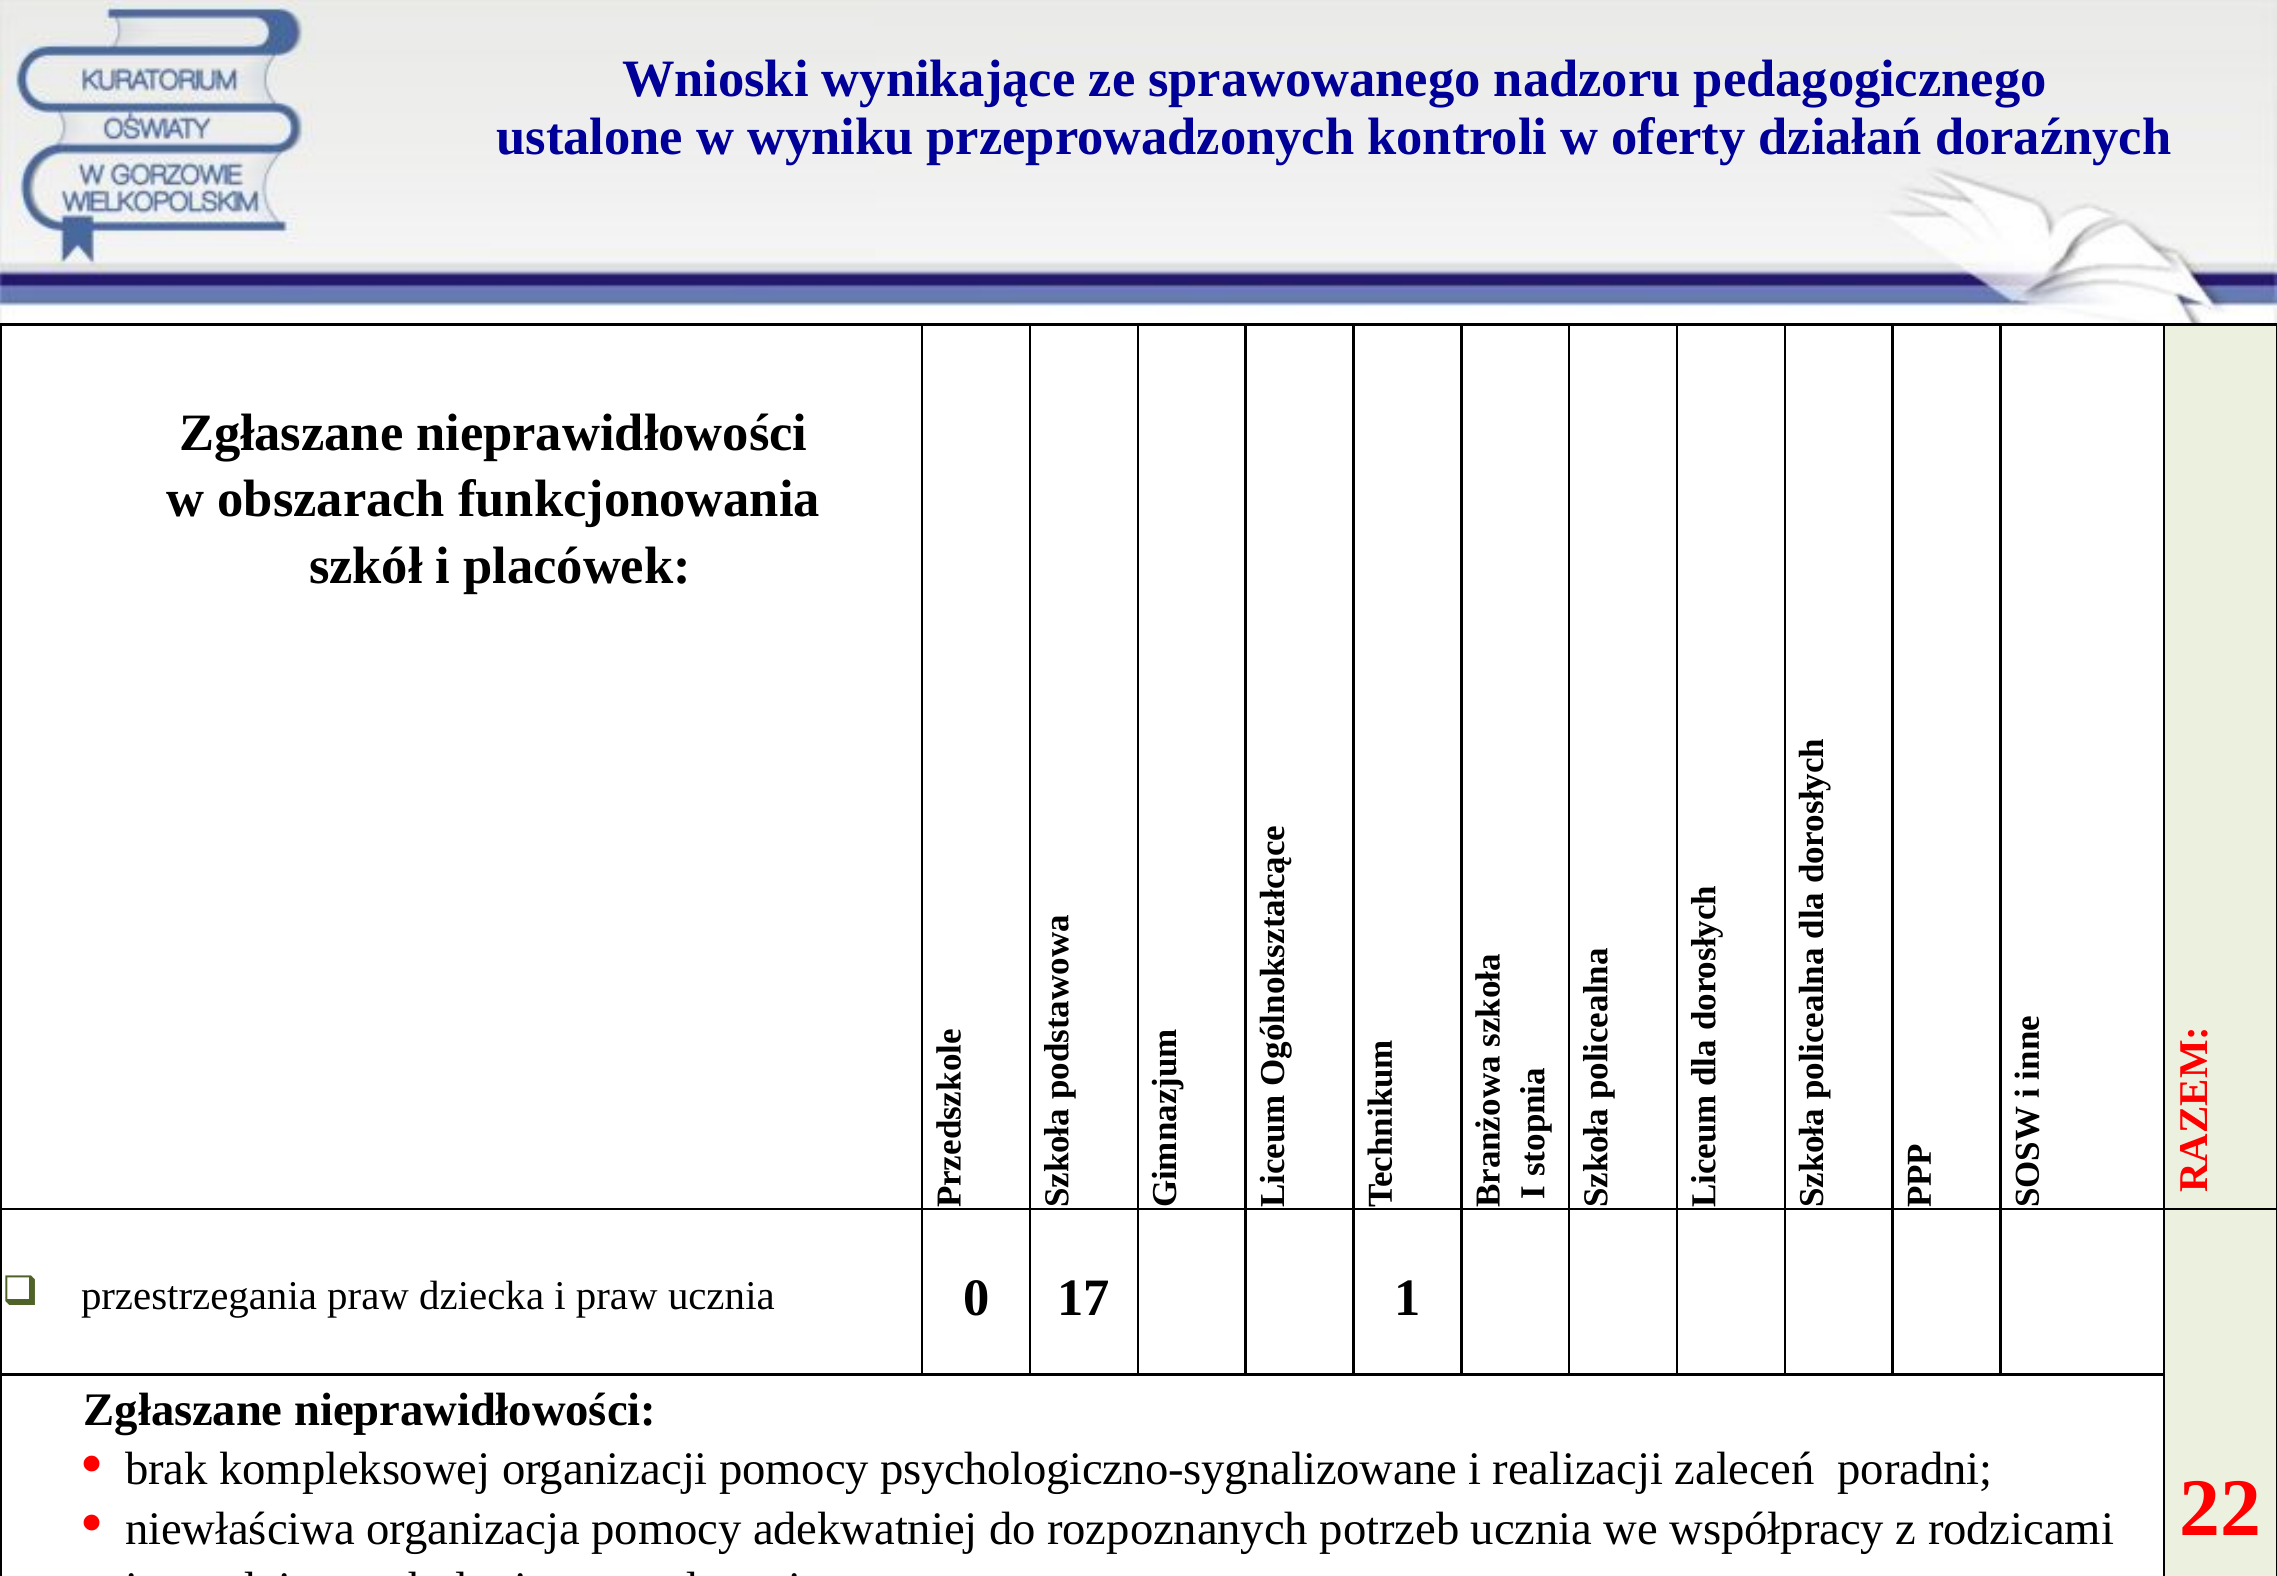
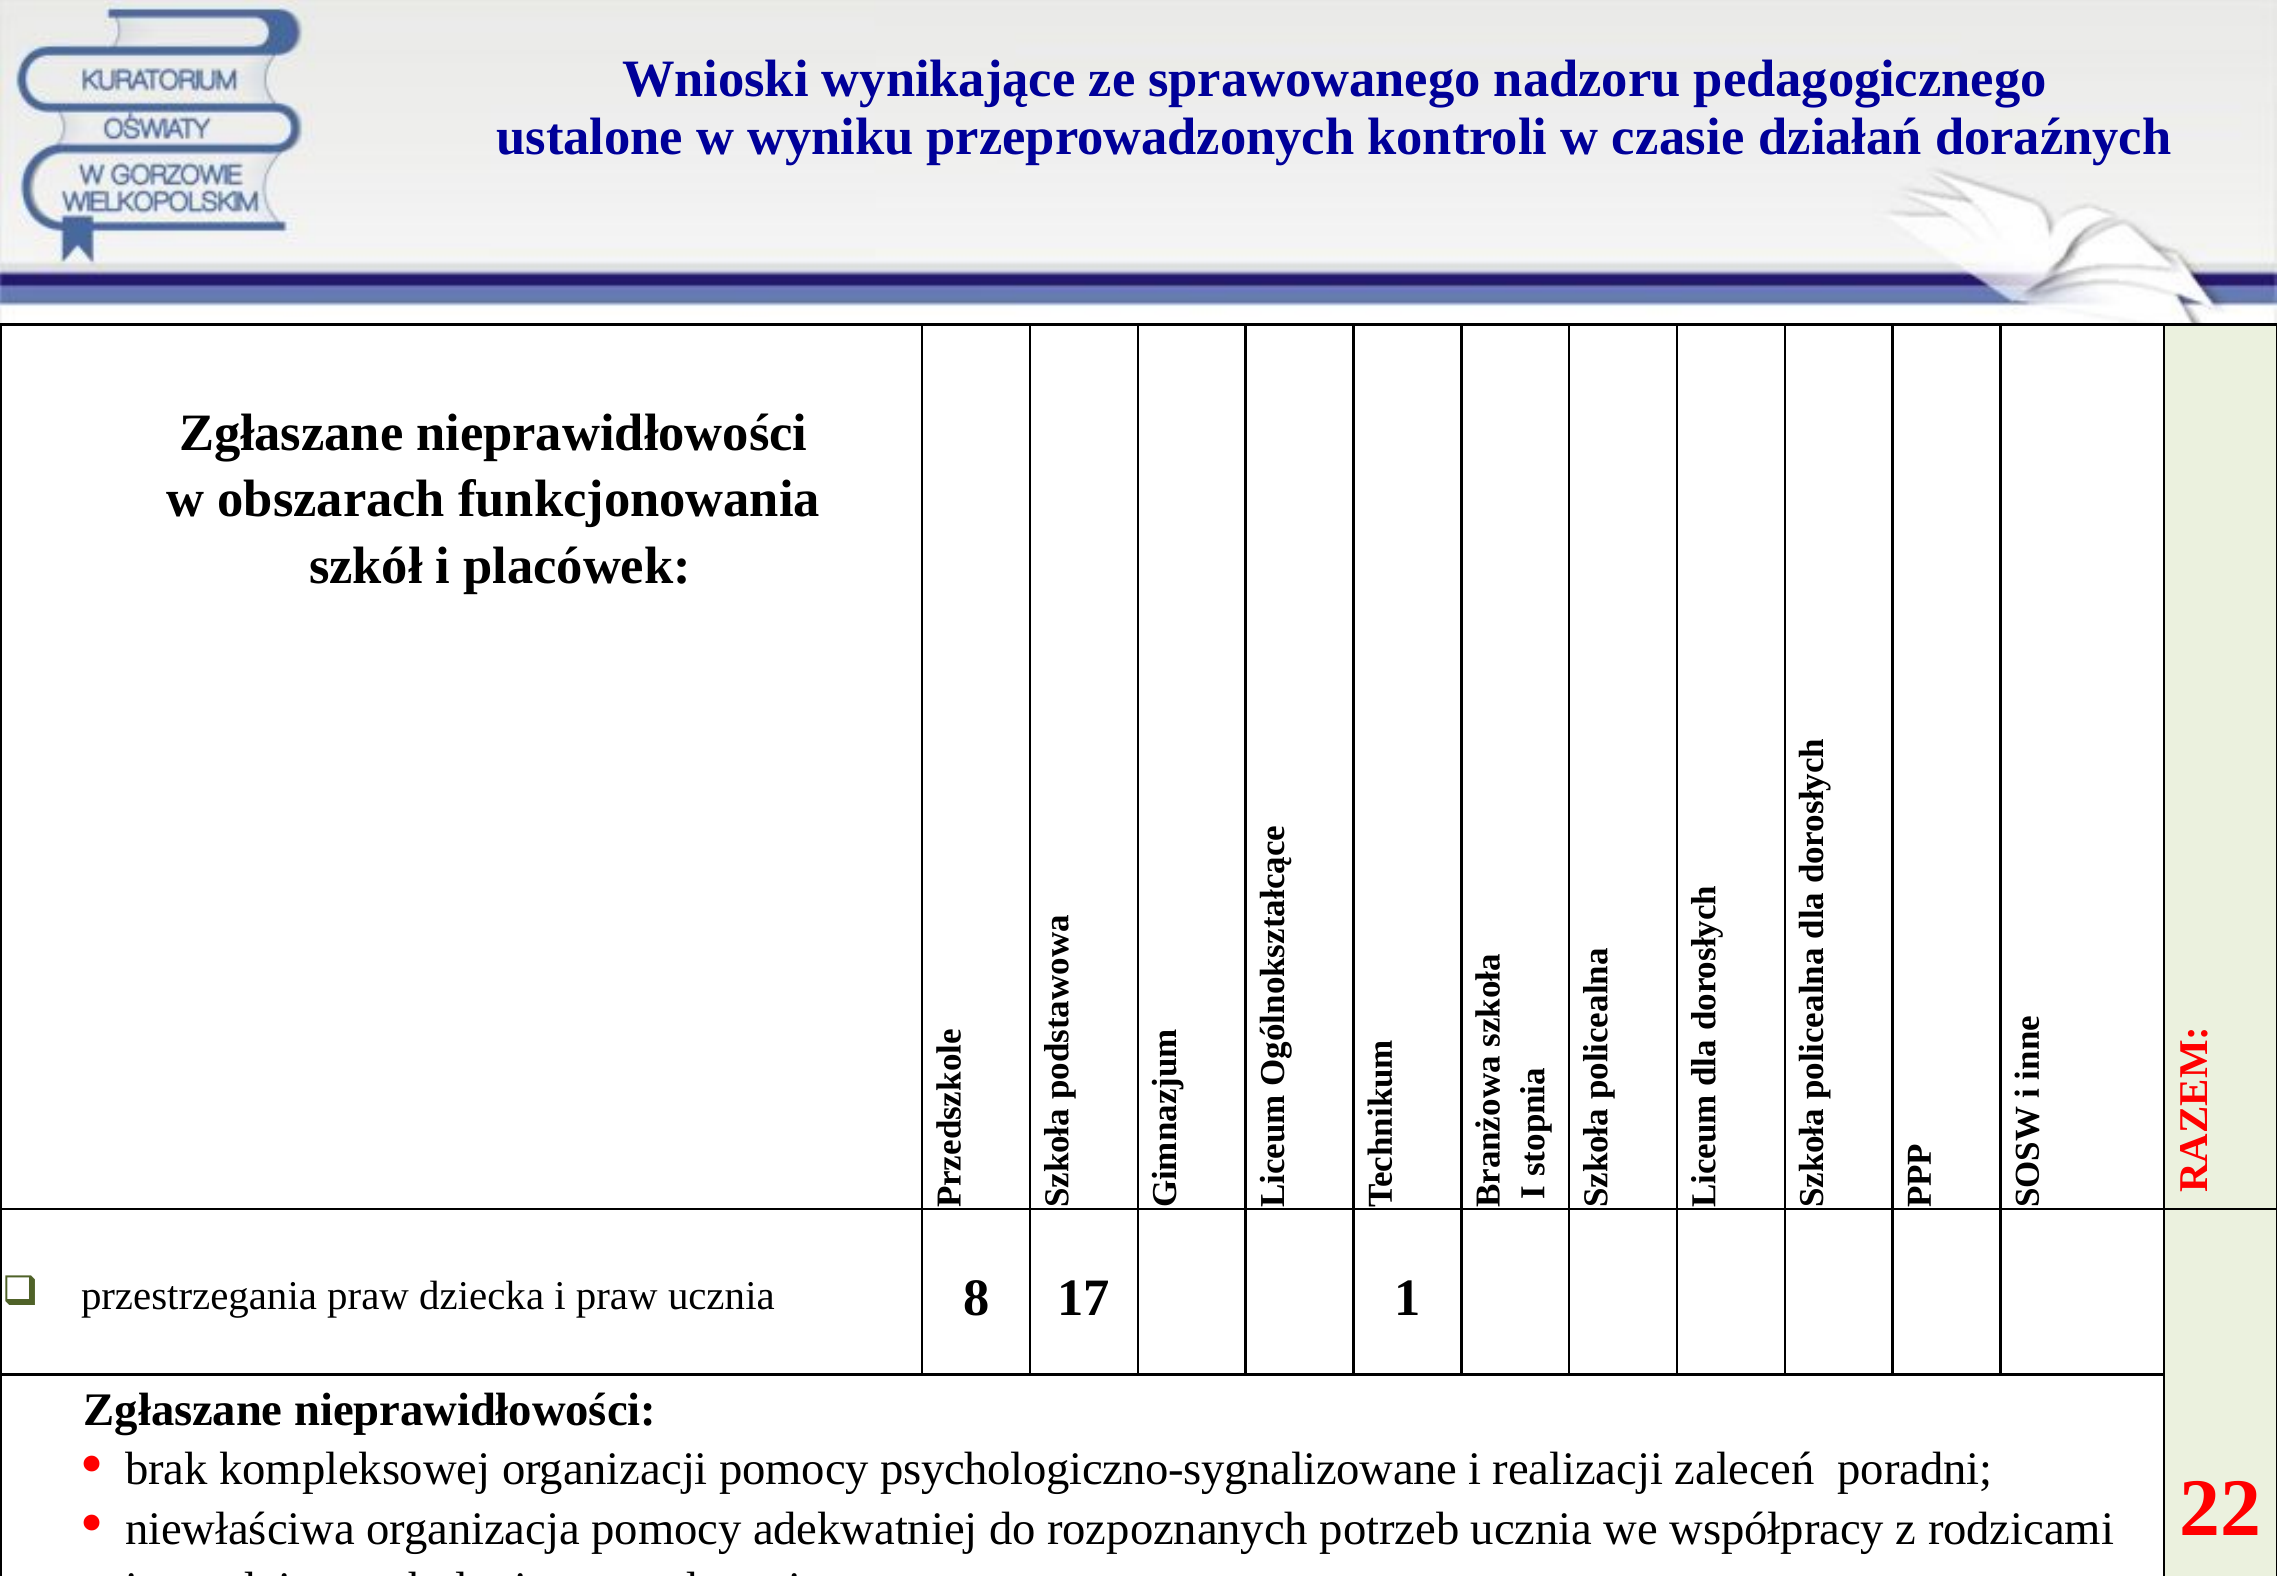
oferty: oferty -> czasie (1678, 137)
0: 0 -> 8 (976, 1298)
